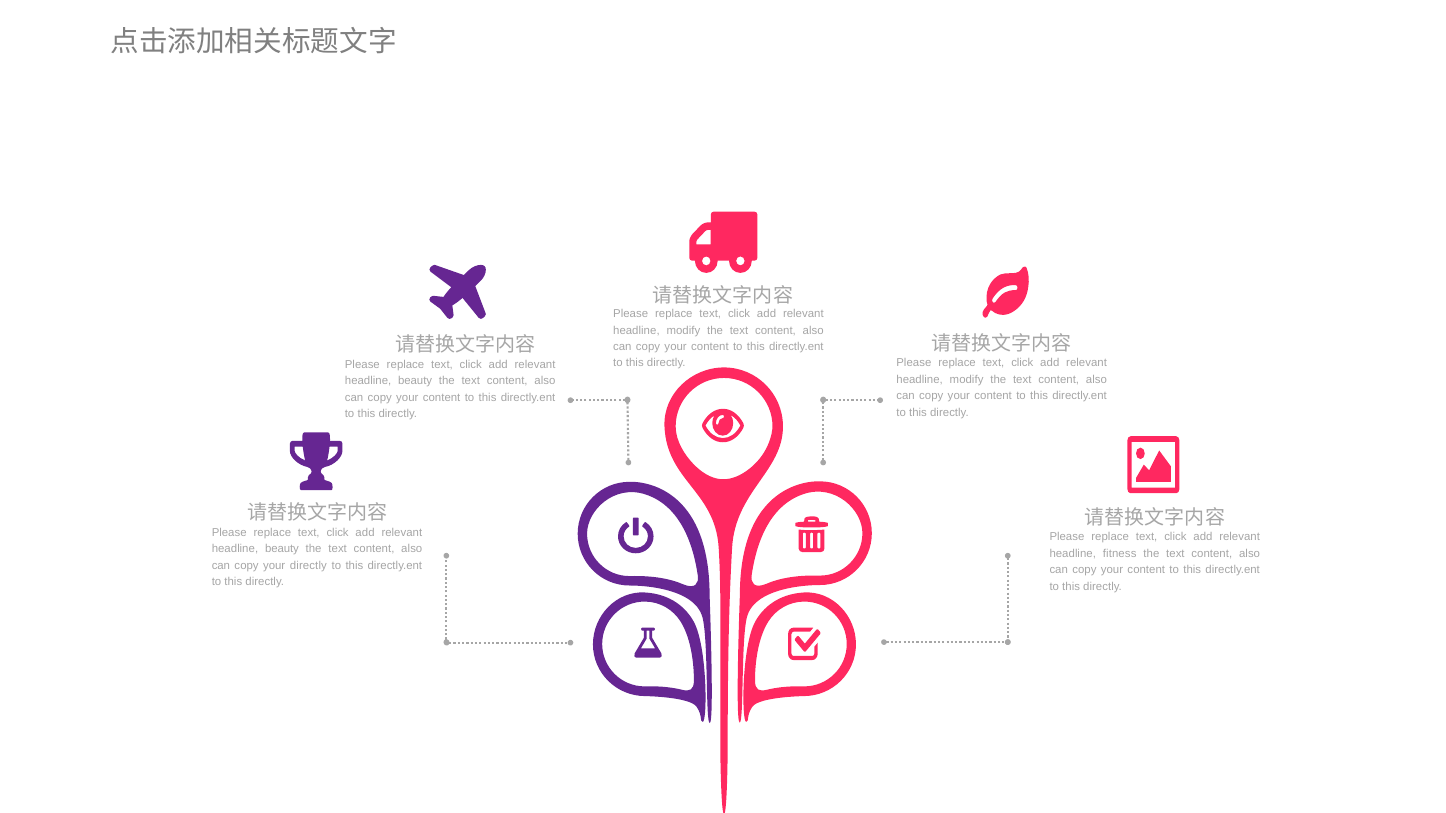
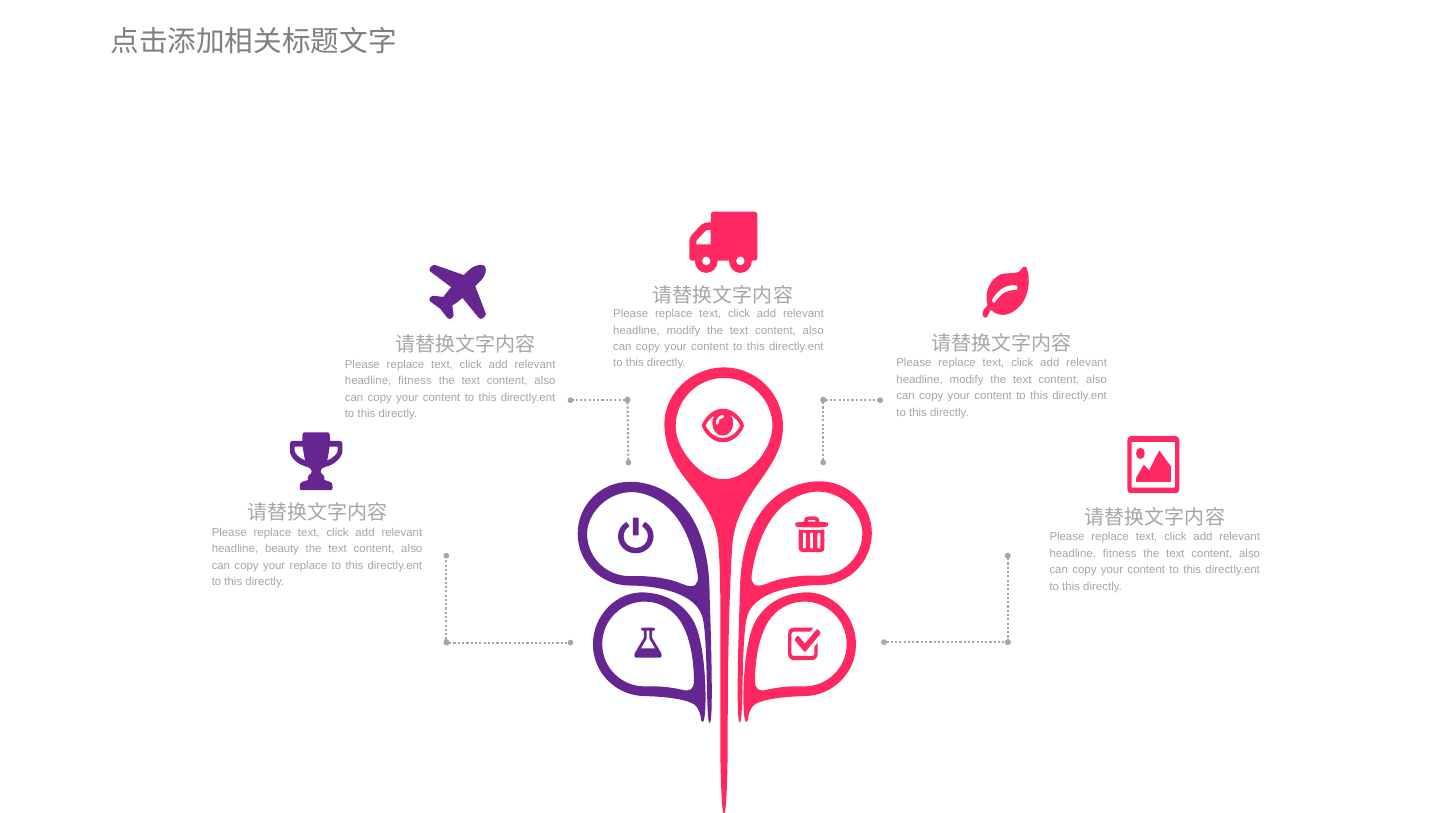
beauty: beauty -> fitness (415, 381)
your directly: directly -> replace (308, 566)
